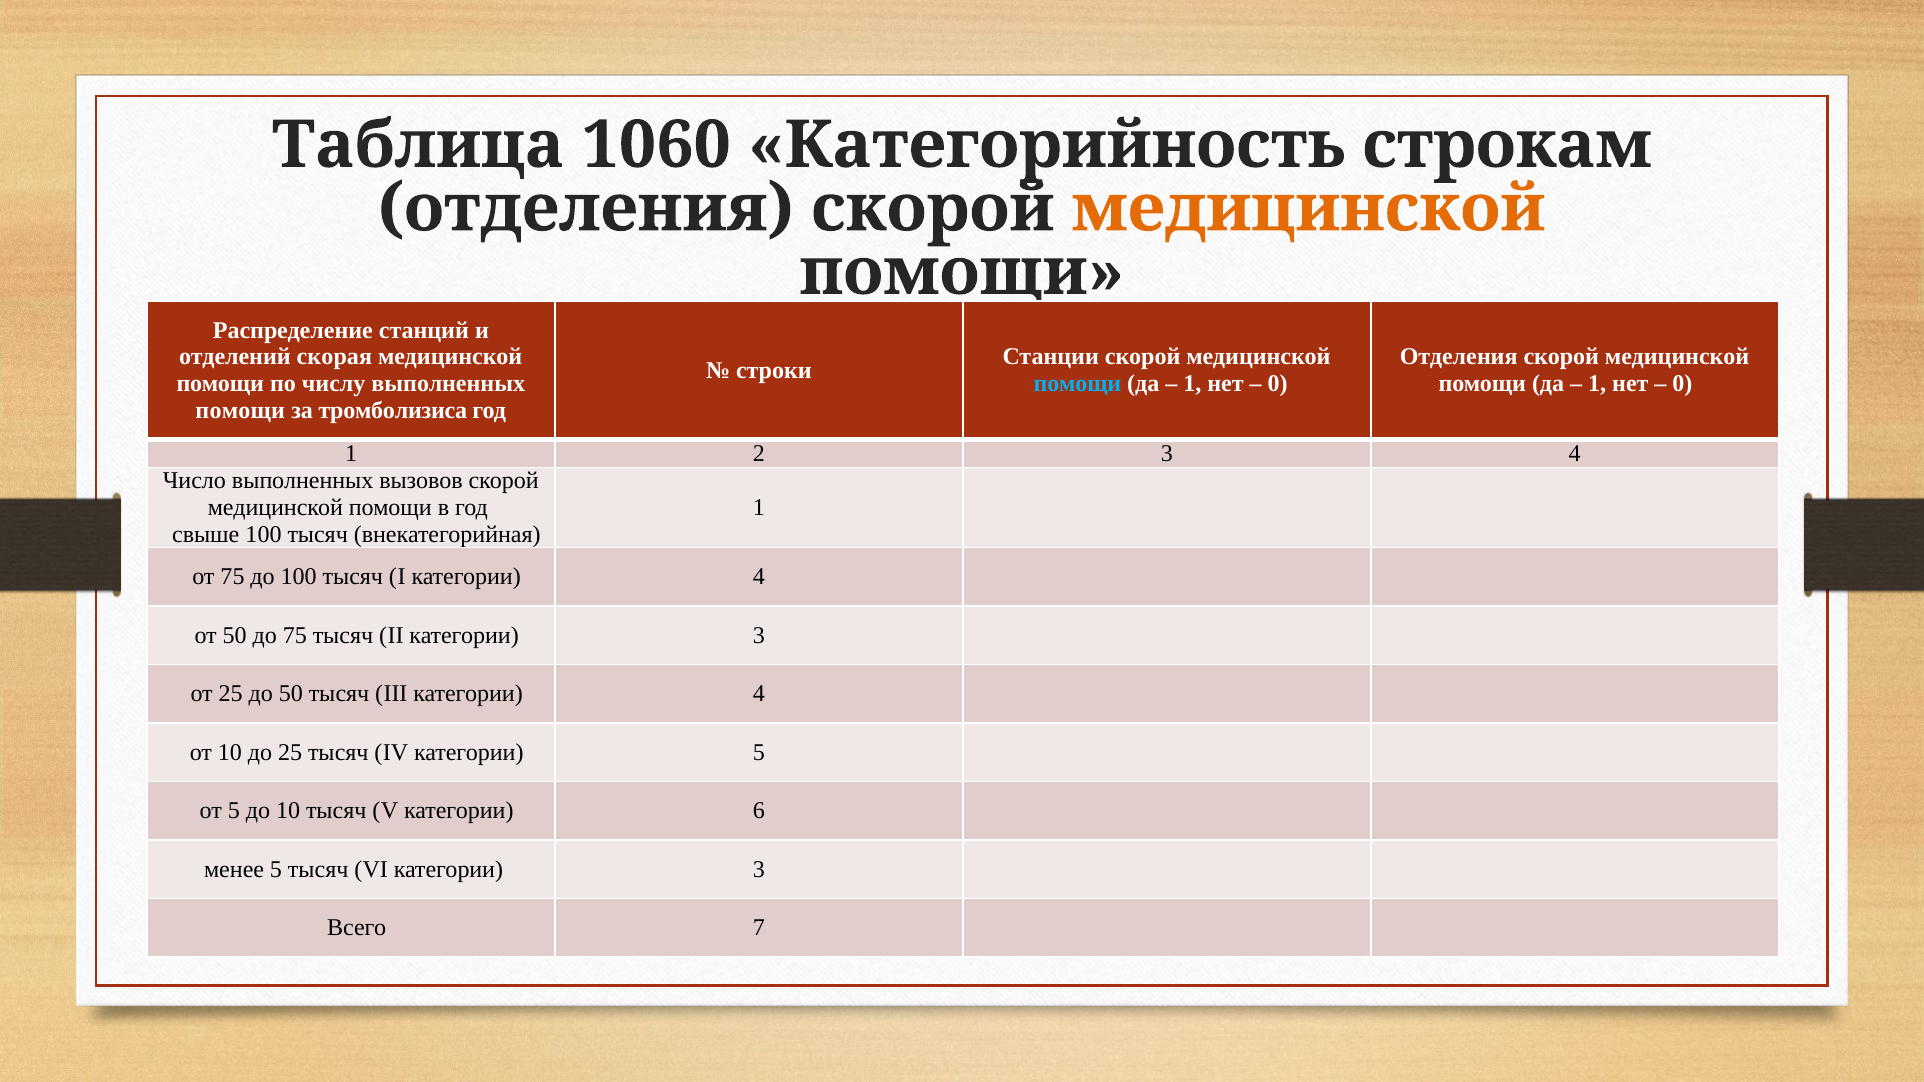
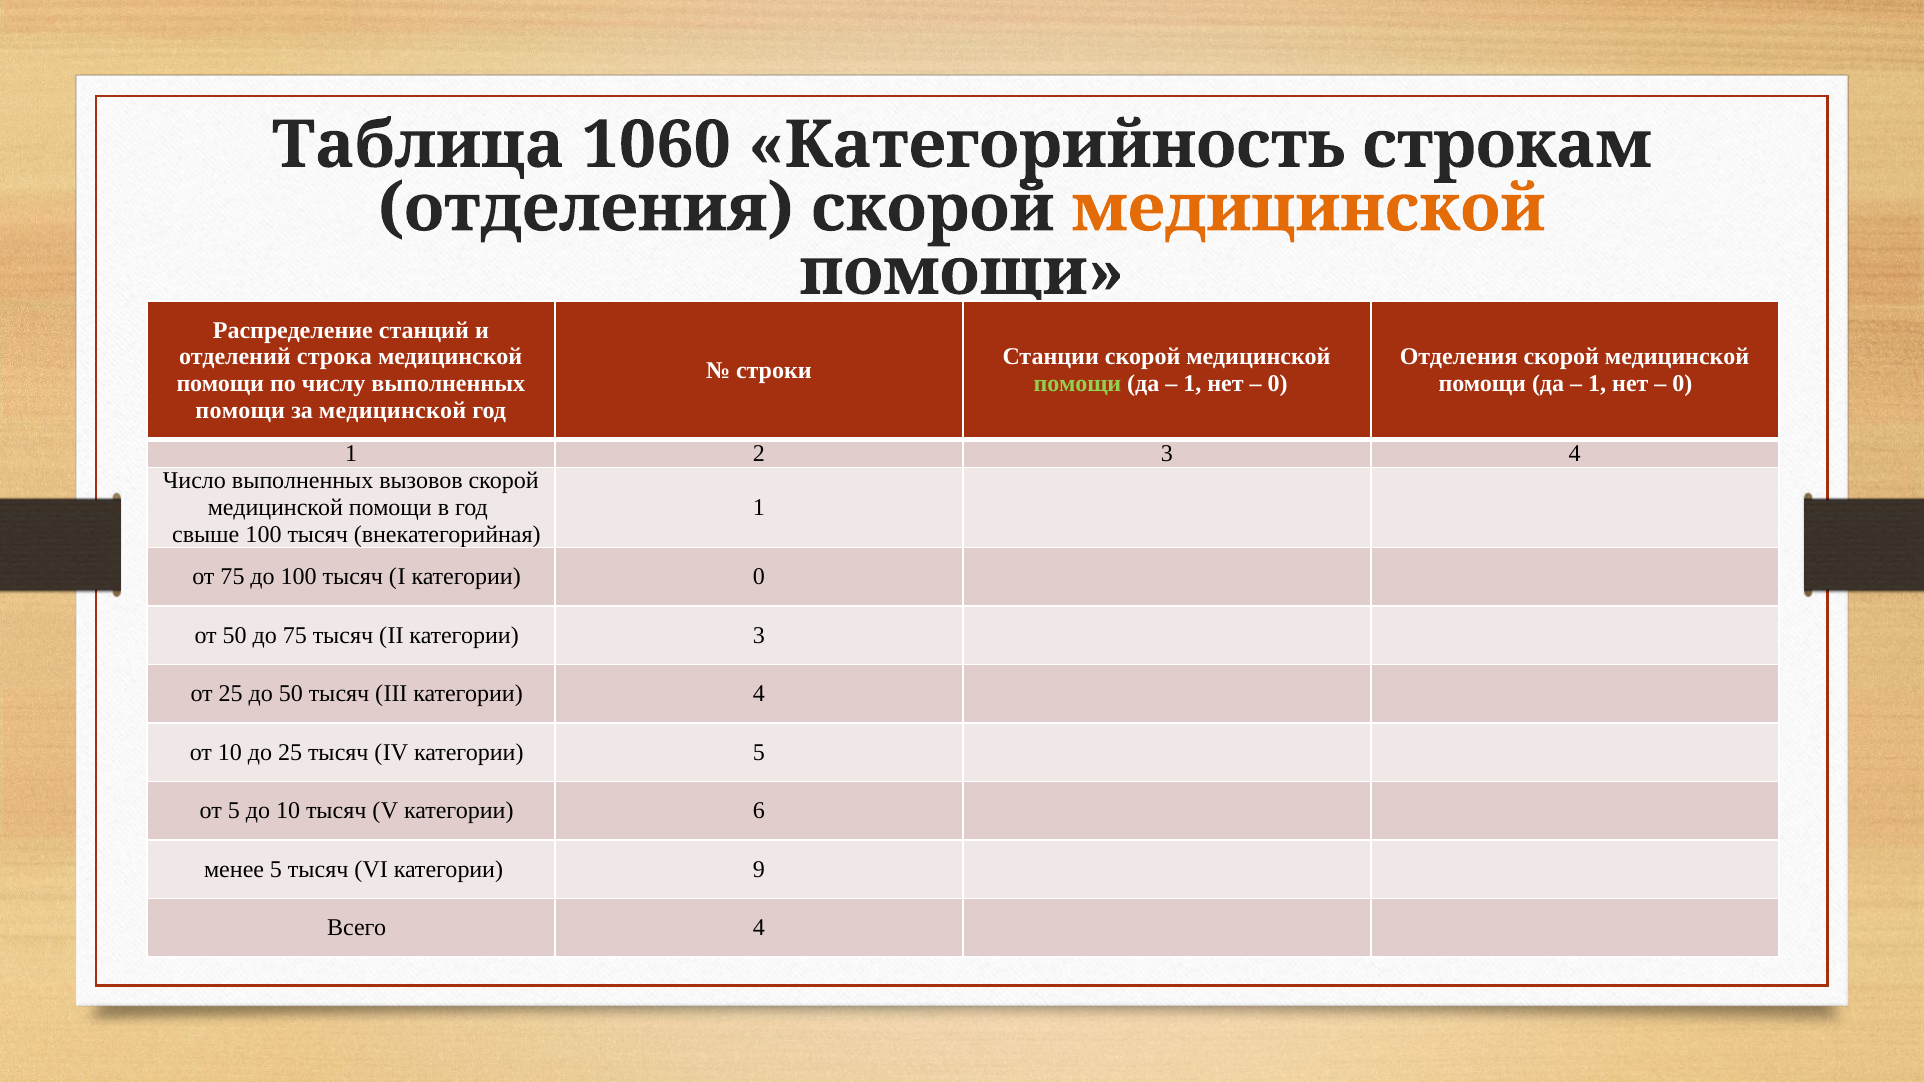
скорая: скорая -> строка (334, 357)
помощи colour: light blue -> light green (1077, 384)
за тромболизиса: тромболизиса -> медицинской (393, 410)
I категории 4: 4 -> 0 (759, 577)
VI категории 3: 3 -> 9 (759, 870)
Всего 7: 7 -> 4 (759, 928)
